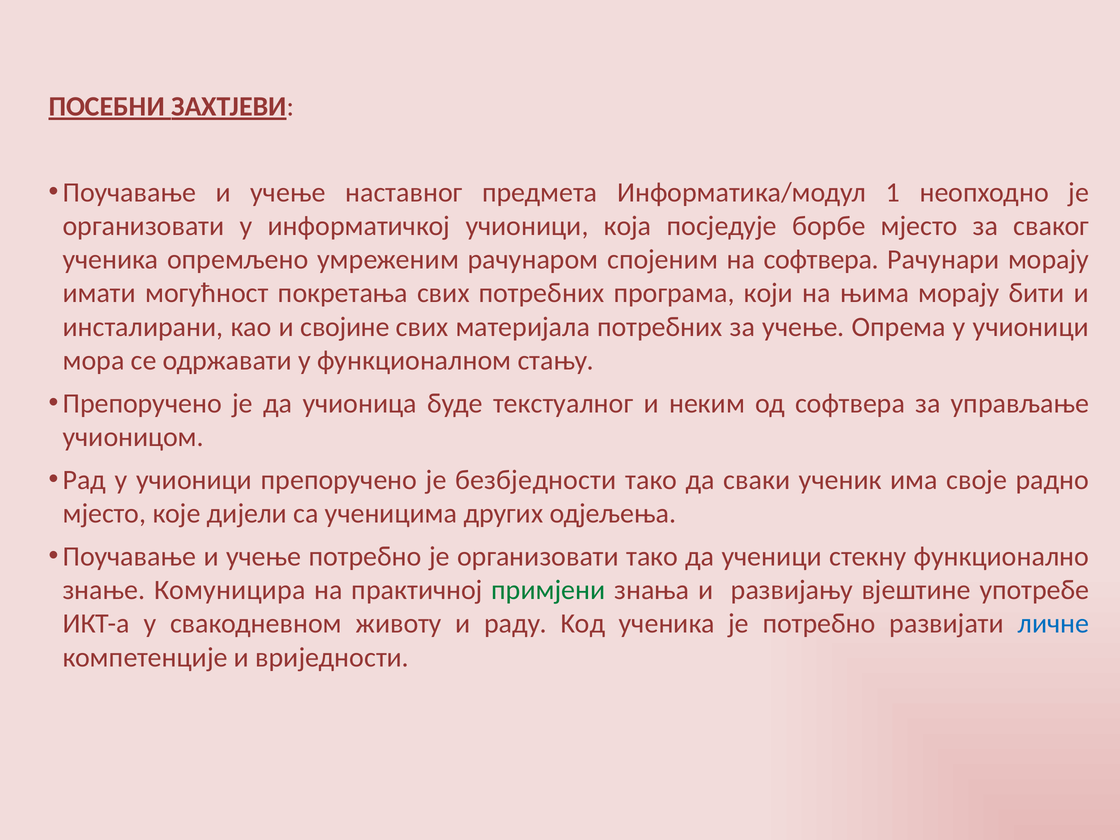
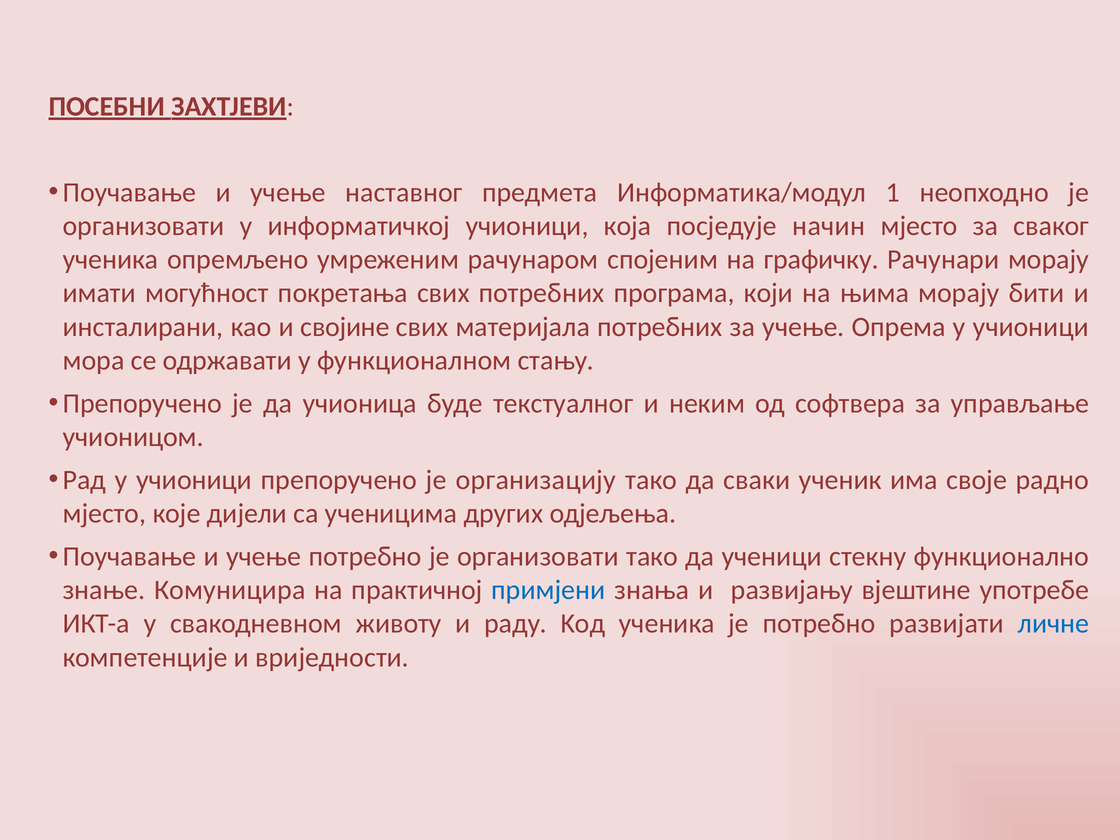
борбе: борбе -> начин (829, 226)
на софтвера: софтвера -> графичку (821, 260)
безбједности: безбједности -> организацију (536, 480)
примјени colour: green -> blue (548, 590)
